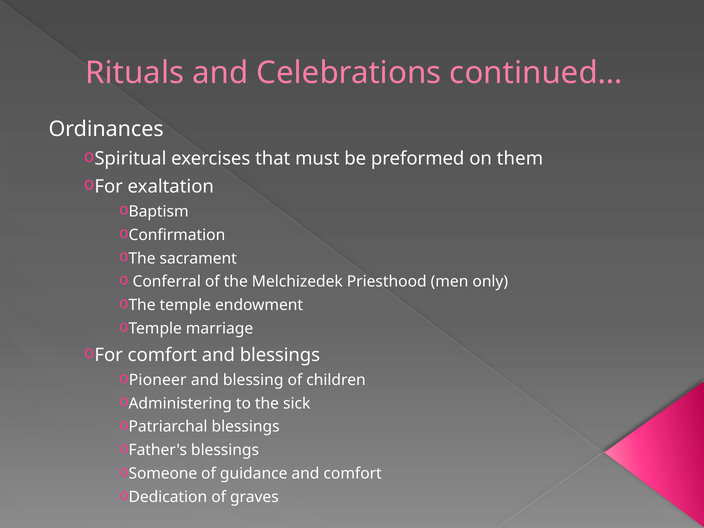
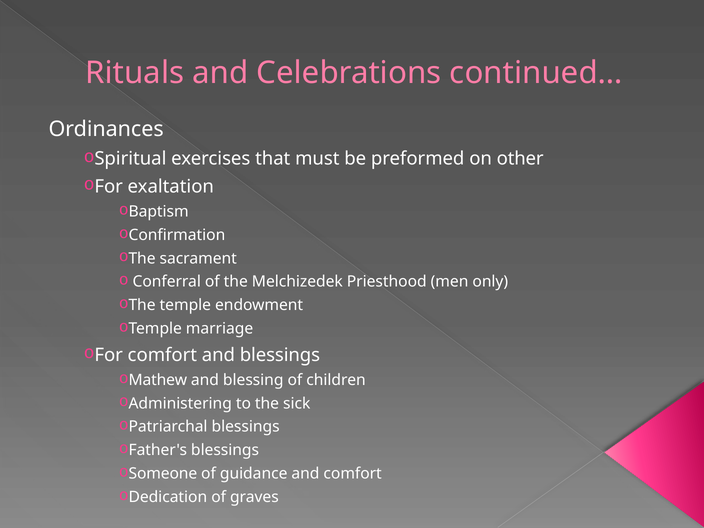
them: them -> other (520, 159)
Pioneer: Pioneer -> Mathew (158, 380)
